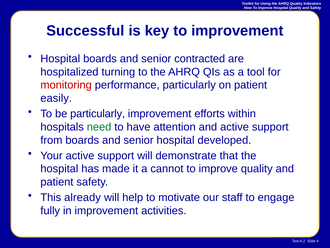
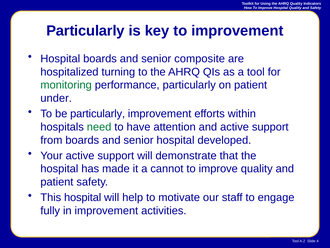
Successful: Successful -> Particularly (85, 31)
contracted: contracted -> composite (200, 59)
monitoring colour: red -> green (66, 85)
easily: easily -> under (56, 98)
This already: already -> hospital (83, 197)
